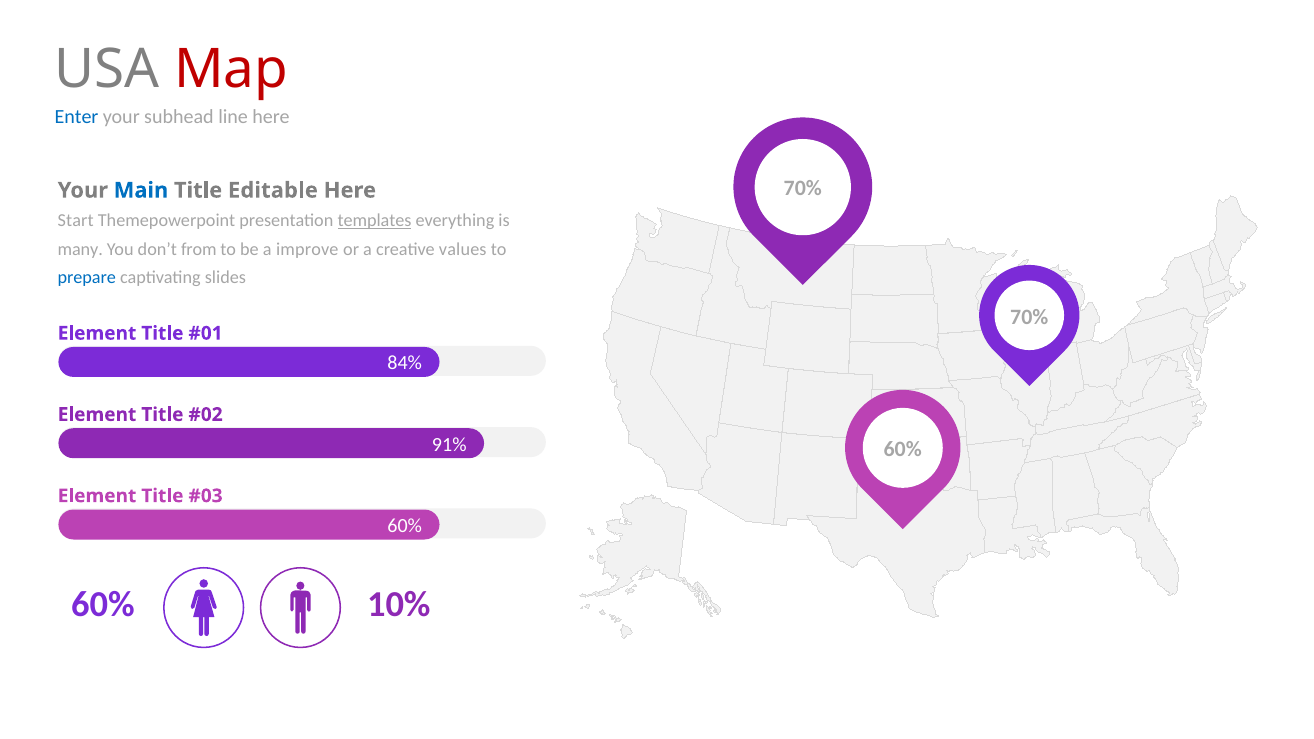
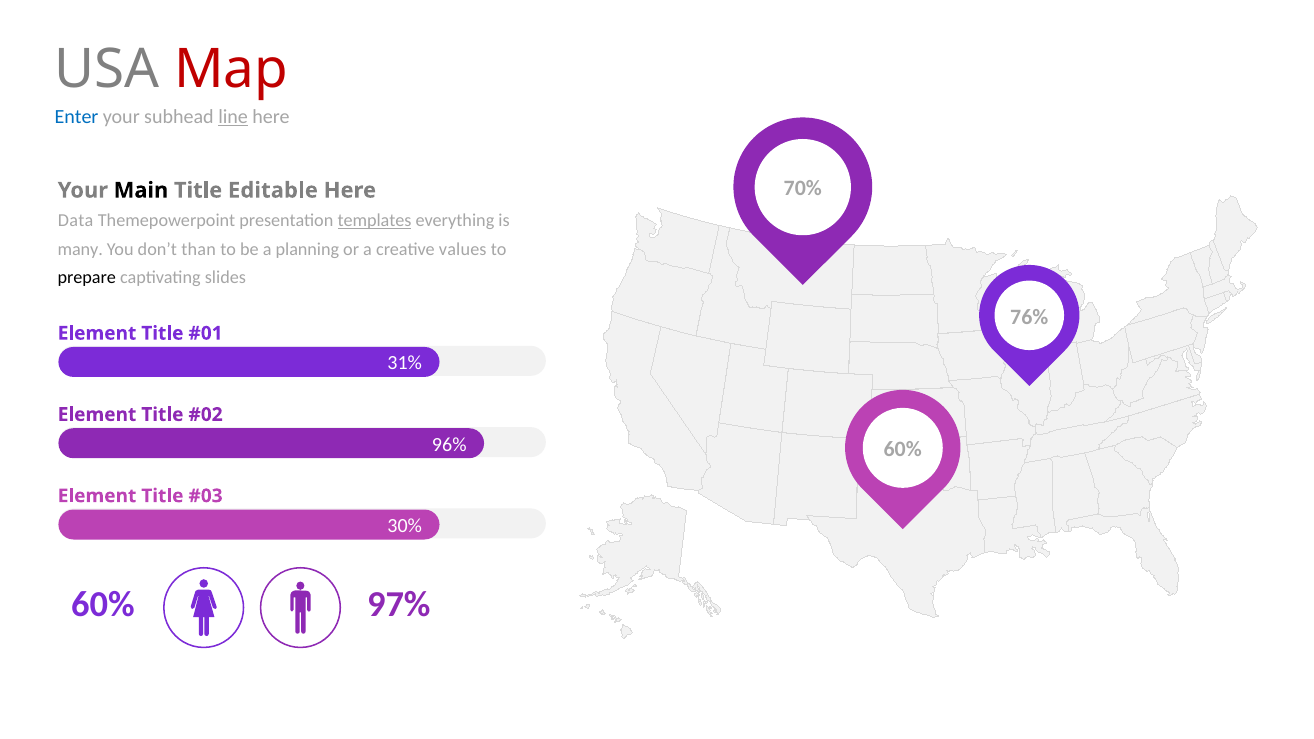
line underline: none -> present (233, 117)
Main colour: blue -> black (141, 190)
Start: Start -> Data (76, 221)
from: from -> than (199, 249)
improve: improve -> planning (307, 249)
prepare colour: blue -> black (87, 278)
70%: 70% -> 76% (1029, 317)
84%: 84% -> 31% (405, 363)
91%: 91% -> 96% (449, 445)
60%: 60% -> 30% (405, 526)
10%: 10% -> 97% (399, 605)
